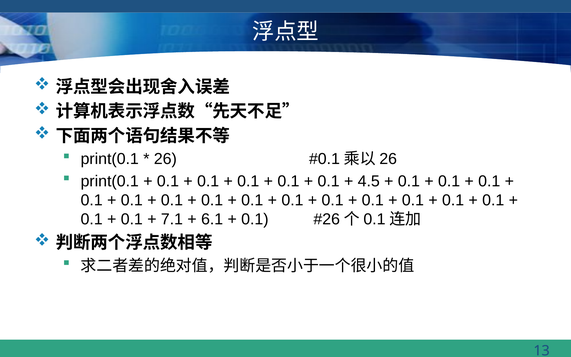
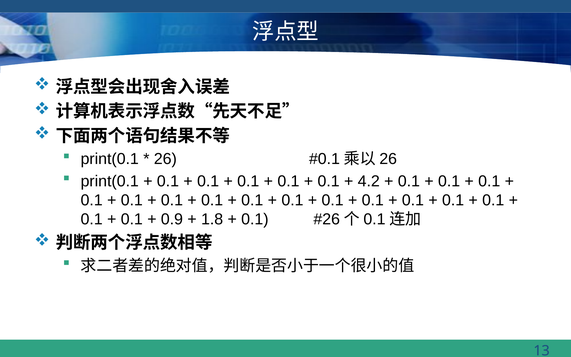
4.5: 4.5 -> 4.2 (369, 181)
7.1: 7.1 -> 0.9 (172, 219)
6.1: 6.1 -> 1.8 (212, 219)
